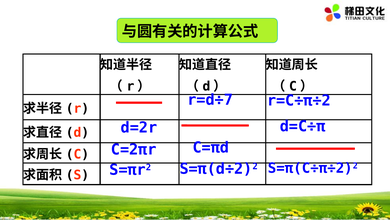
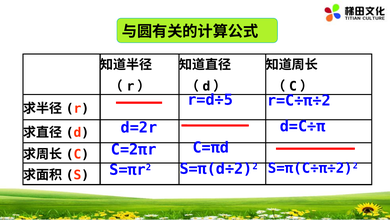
r=d÷7: r=d÷7 -> r=d÷5 (210, 100)
